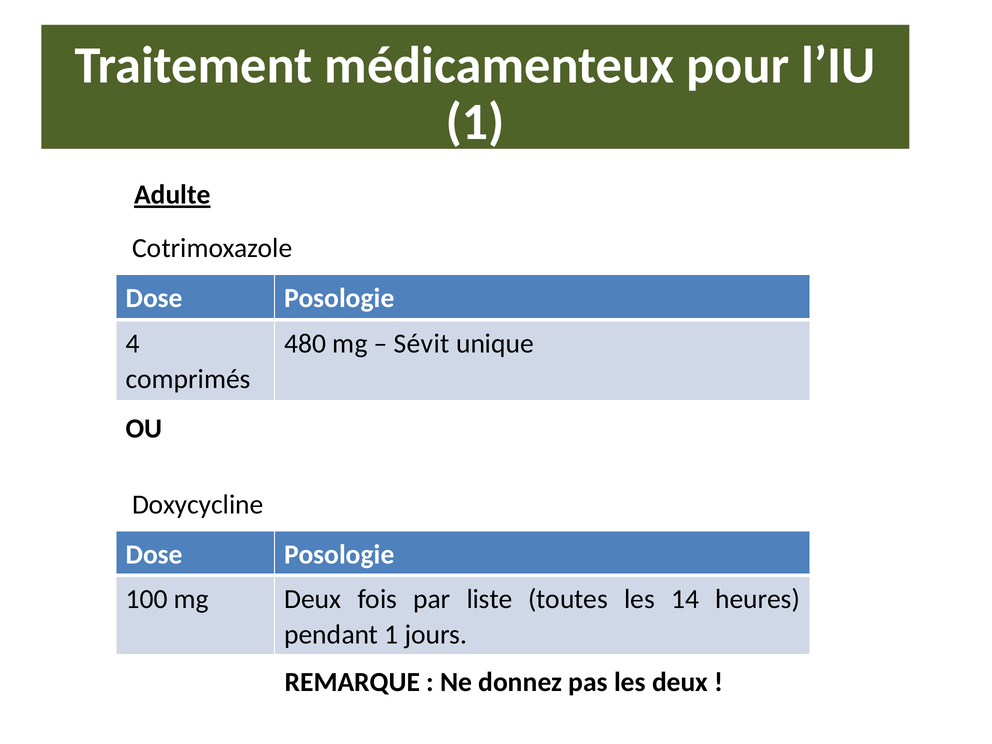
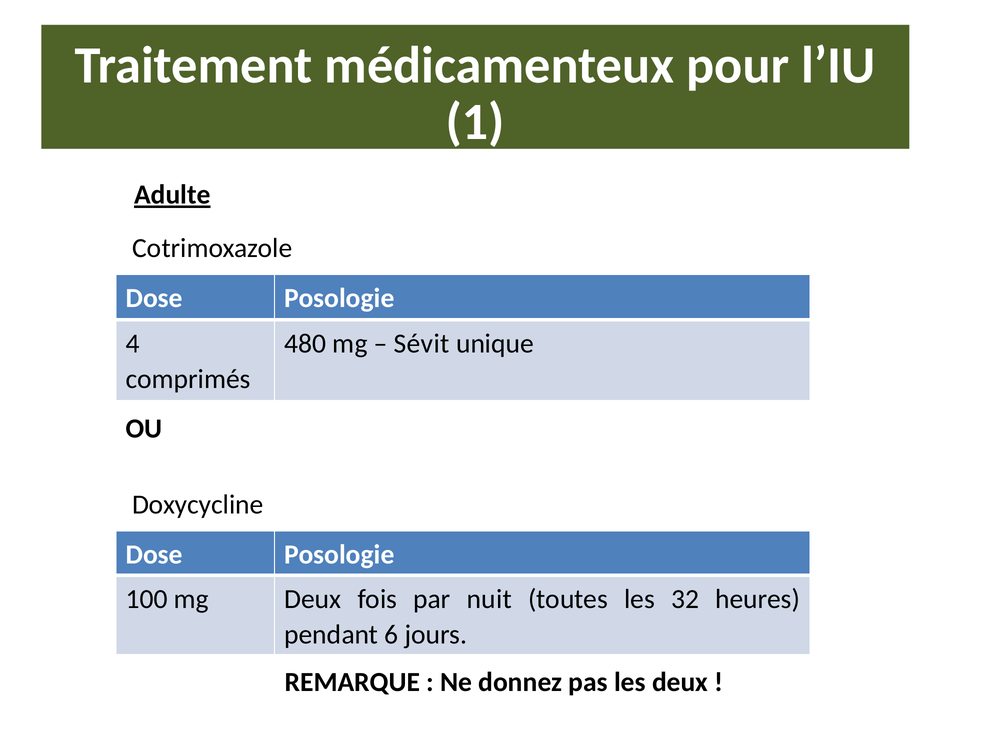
liste: liste -> nuit (489, 599)
14: 14 -> 32 (685, 599)
pendant 1: 1 -> 6 (391, 635)
